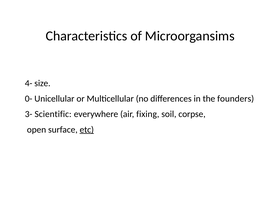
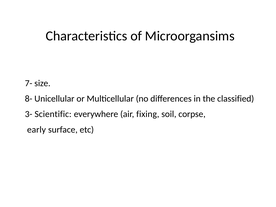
4-: 4- -> 7- (29, 83)
0-: 0- -> 8- (29, 99)
founders: founders -> classified (236, 99)
open: open -> early (36, 130)
etc underline: present -> none (87, 130)
